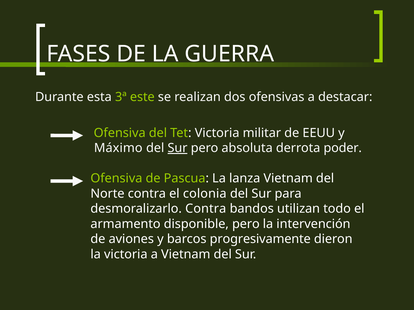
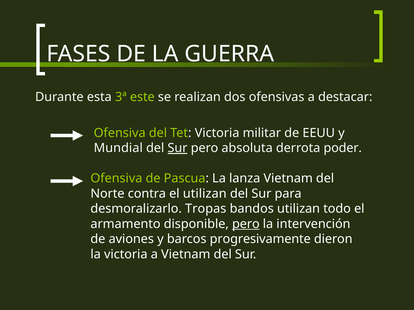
Máximo: Máximo -> Mundial (118, 148)
el colonia: colonia -> utilizan (205, 194)
desmoralizarlo Contra: Contra -> Tropas (206, 209)
pero underline: none -> present (246, 224)
